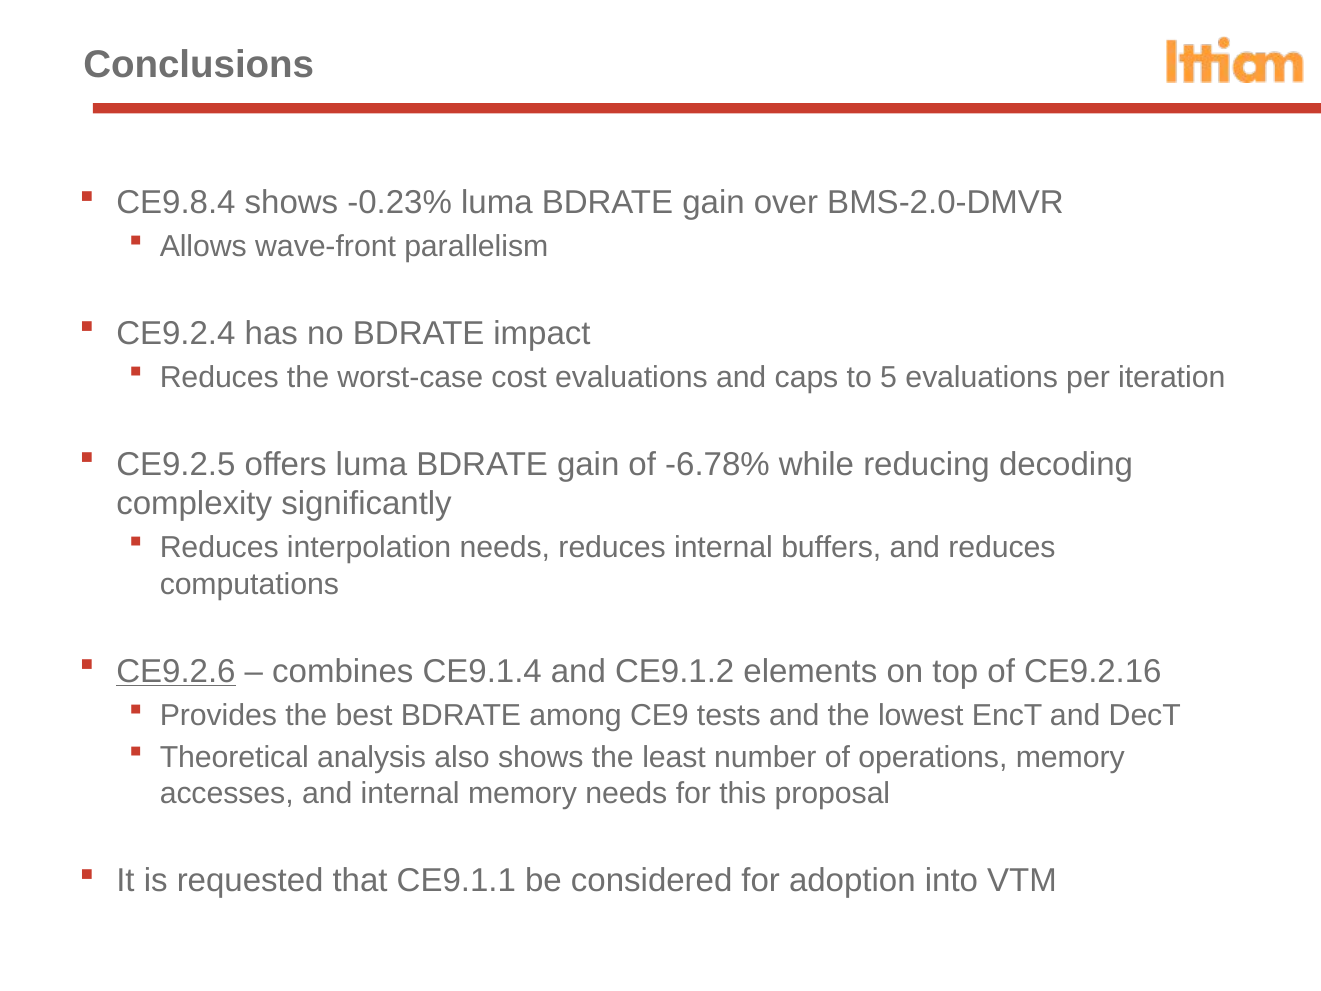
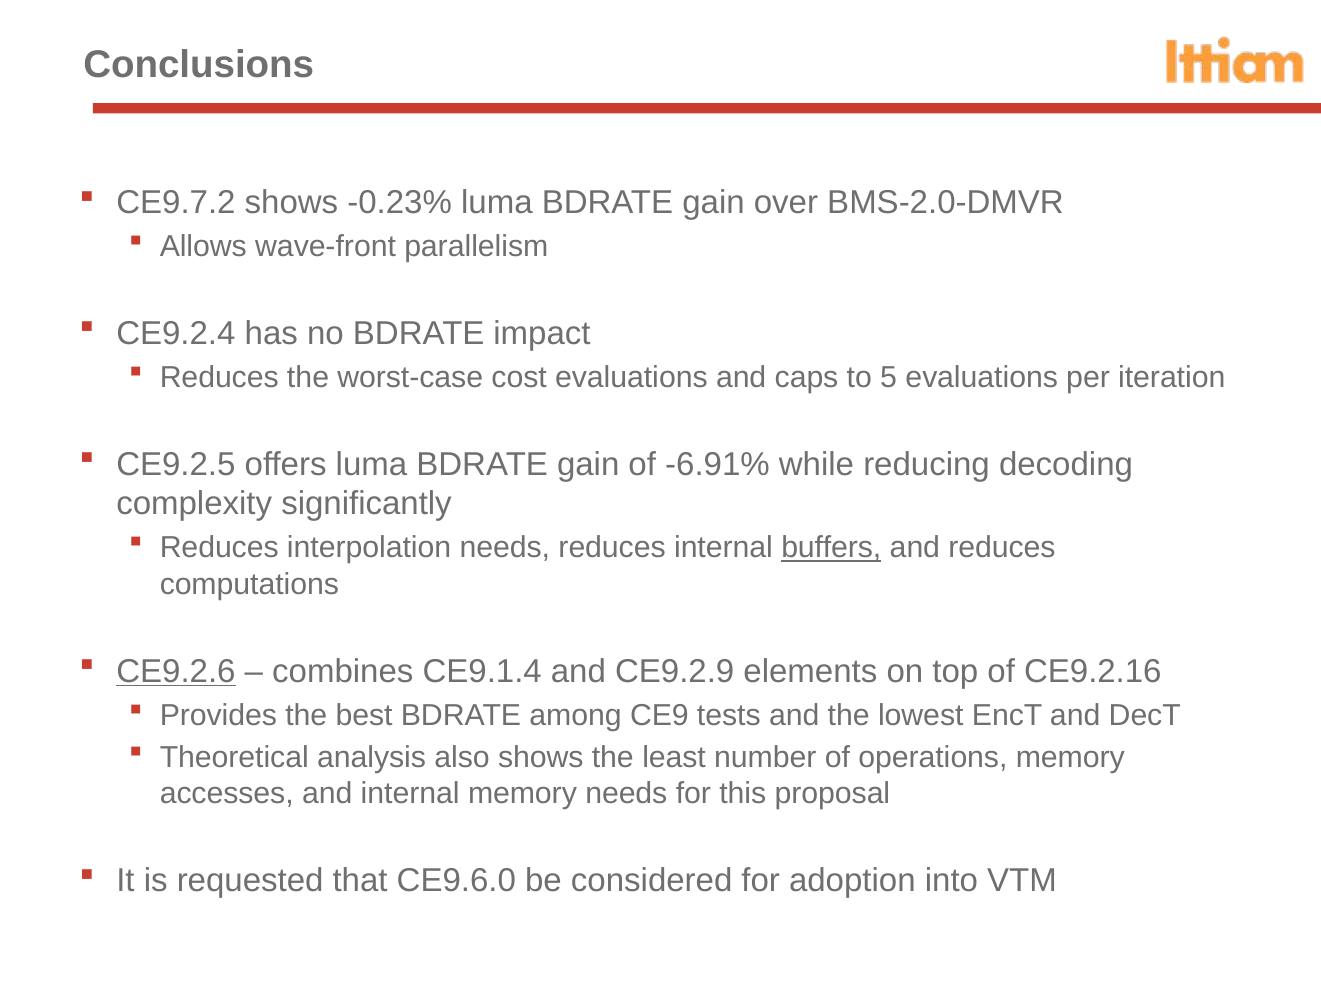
CE9.8.4: CE9.8.4 -> CE9.7.2 (176, 202)
-6.78%: -6.78% -> -6.91% (717, 464)
buffers underline: none -> present (831, 548)
CE9.1.2: CE9.1.2 -> CE9.2.9 (675, 671)
CE9.1.1: CE9.1.1 -> CE9.6.0 (456, 881)
